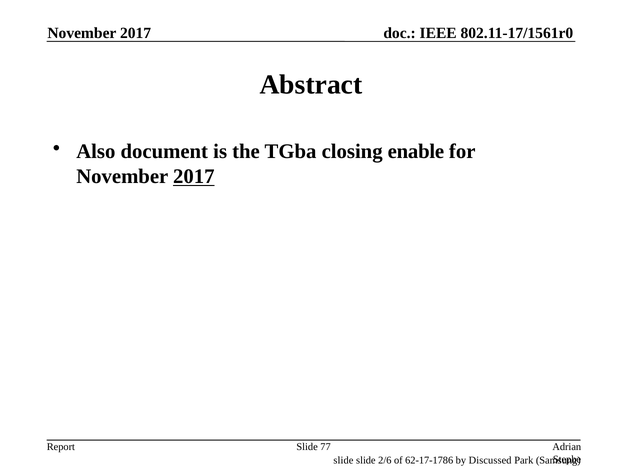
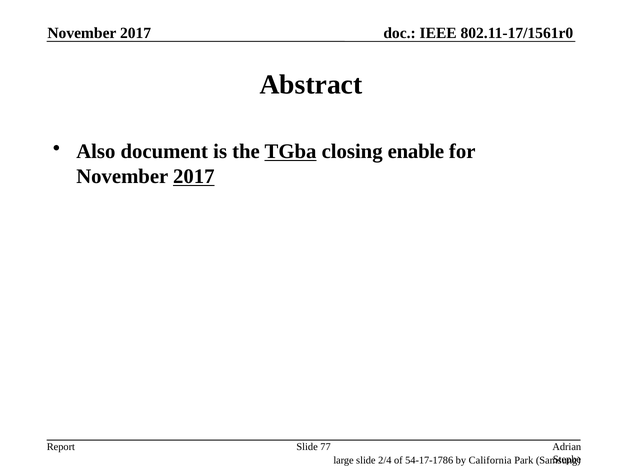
TGba underline: none -> present (291, 152)
slide: slide -> large (344, 461)
2/6: 2/6 -> 2/4 (385, 461)
62-17-1786: 62-17-1786 -> 54-17-1786 (429, 461)
Discussed: Discussed -> California (490, 461)
